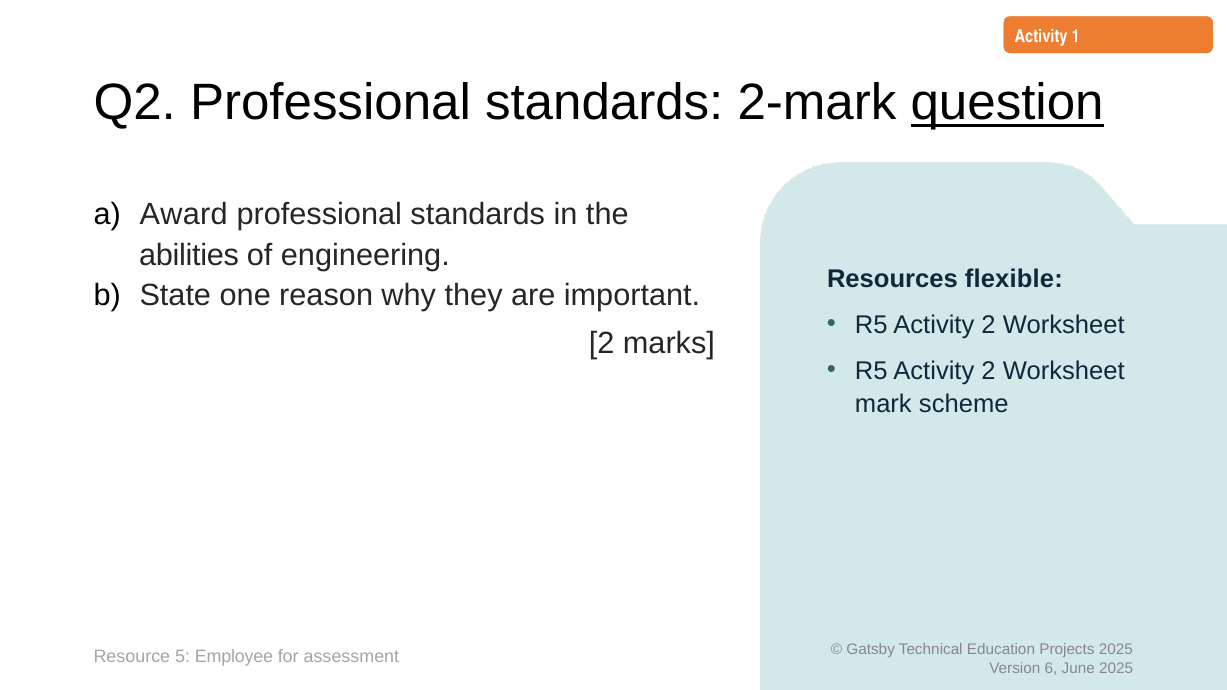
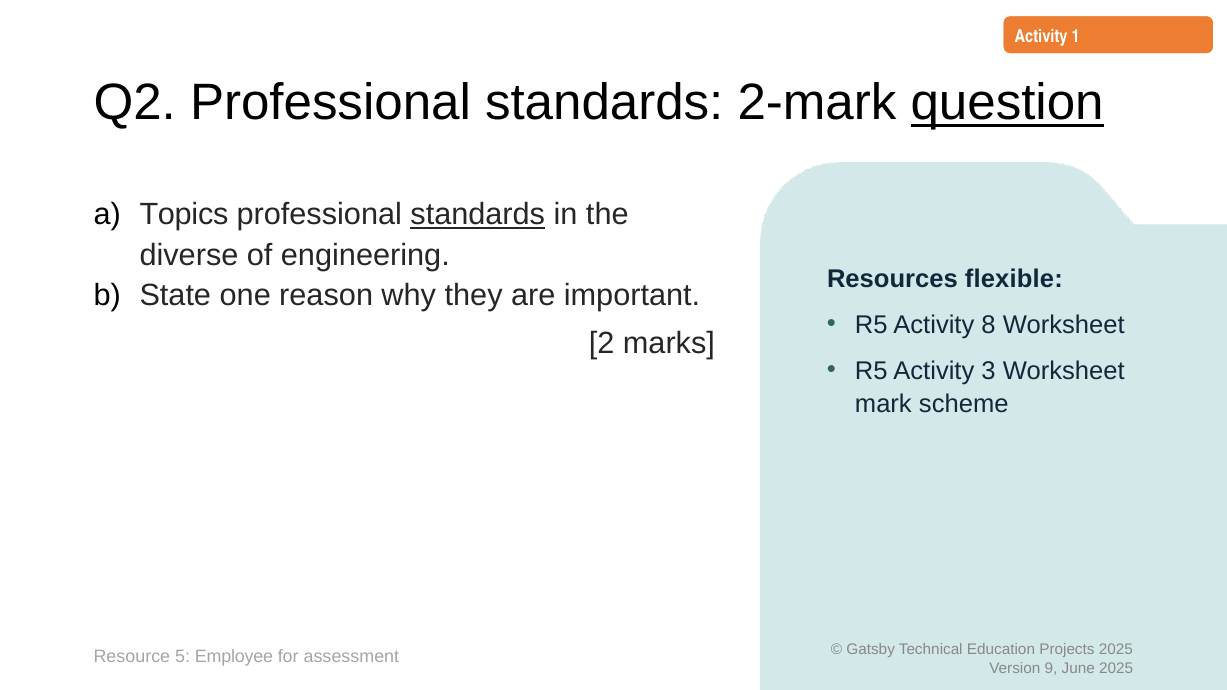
Award: Award -> Topics (184, 215)
standards underline: none -> present (478, 215)
abilities: abilities -> diverse (189, 255)
2: 2 -> 8 (989, 325)
2: 2 -> 3 (989, 371)
6: 6 -> 9 (1051, 668)
